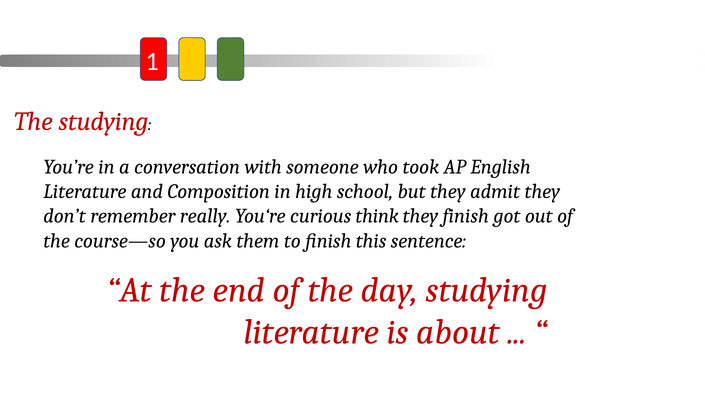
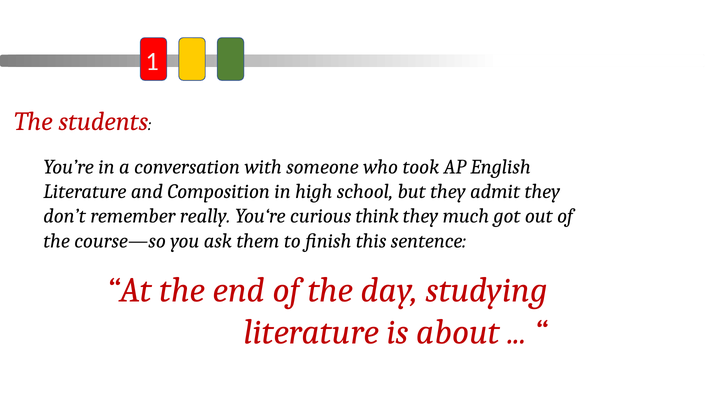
The studying: studying -> students (103, 122)
they finish: finish -> much (466, 216)
